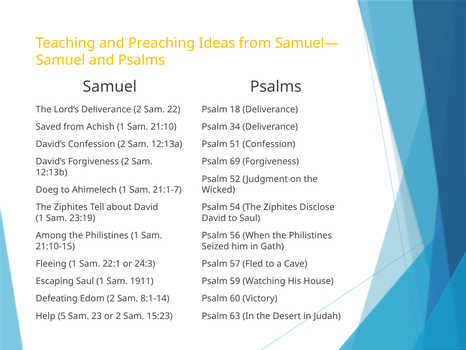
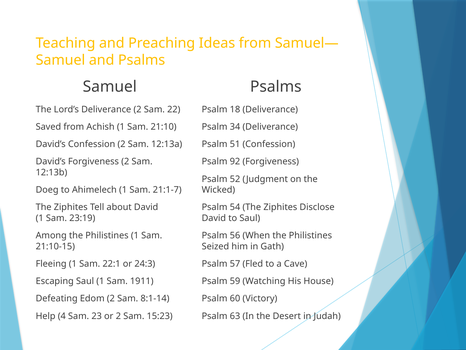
69: 69 -> 92 (235, 161)
5: 5 -> 4 (62, 316)
